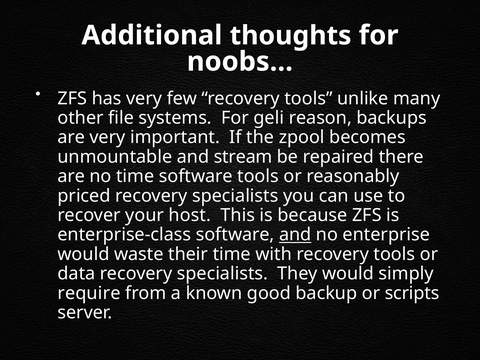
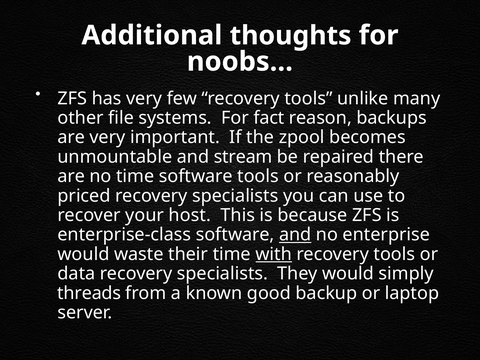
geli: geli -> fact (269, 118)
with underline: none -> present (274, 254)
require: require -> threads (89, 293)
scripts: scripts -> laptop (412, 293)
